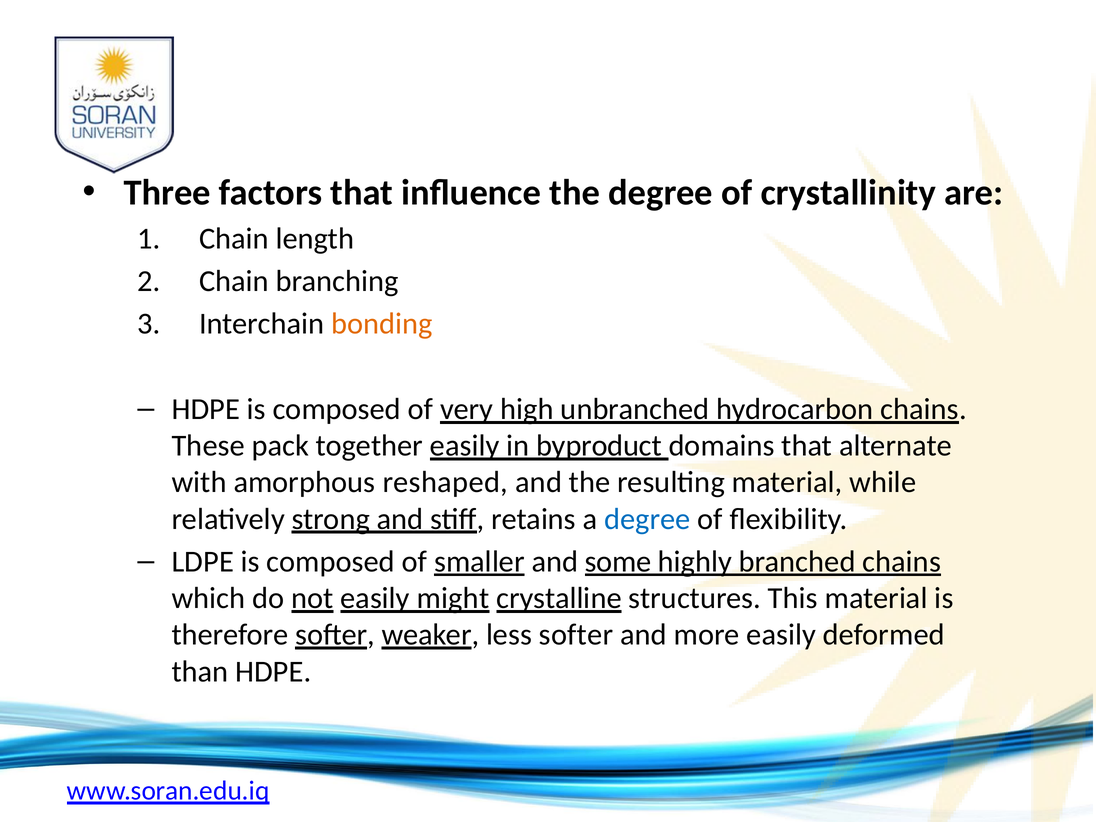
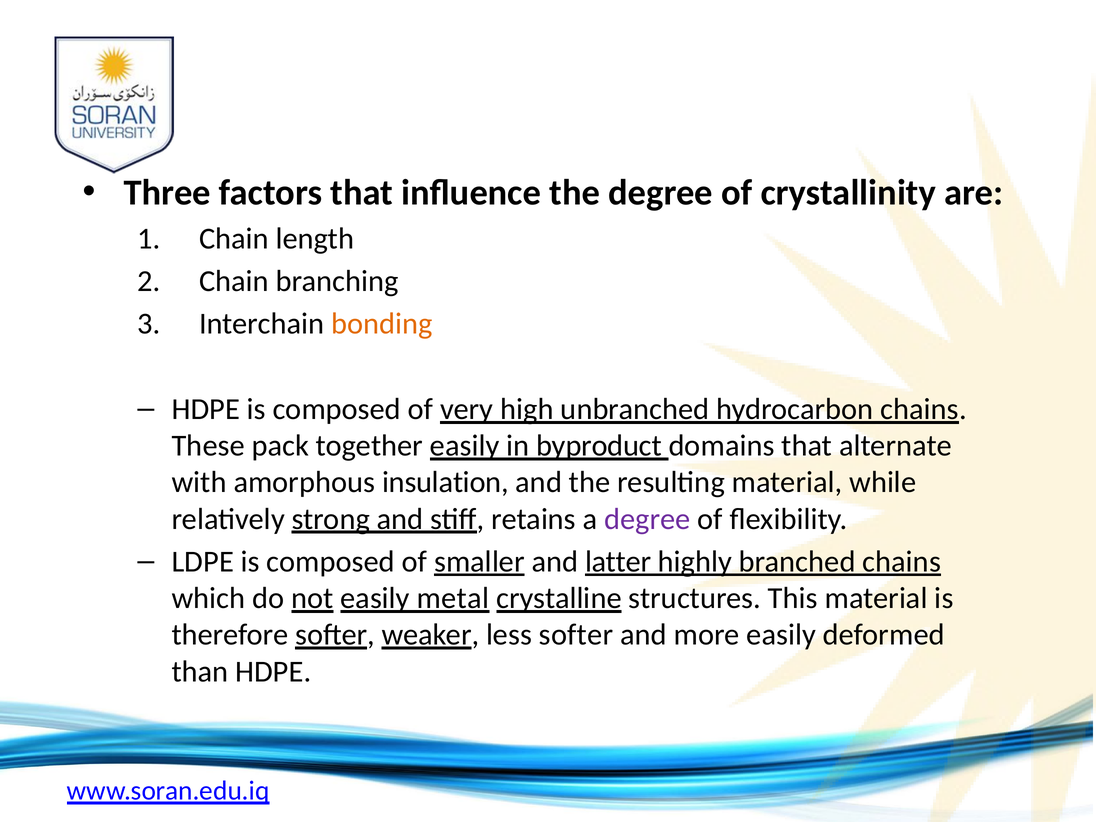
reshaped: reshaped -> insulation (445, 482)
degree colour: blue -> purple (647, 519)
some: some -> latter (618, 562)
might: might -> metal (453, 598)
